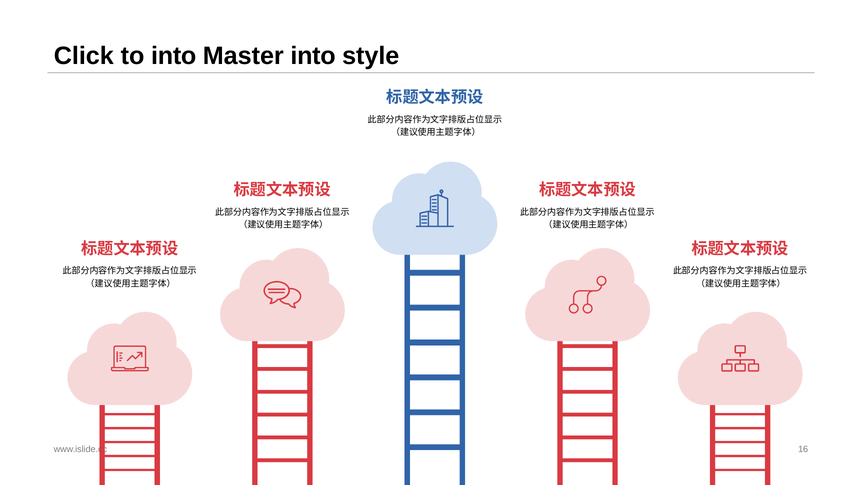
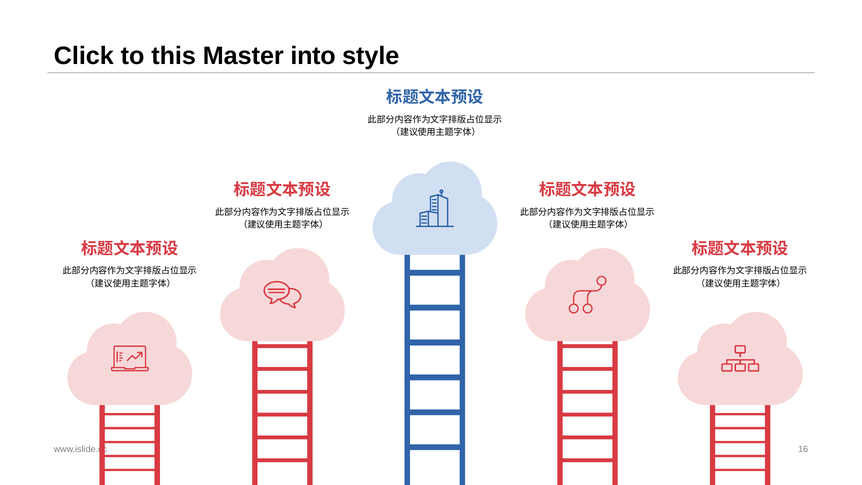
to into: into -> this (174, 56)
